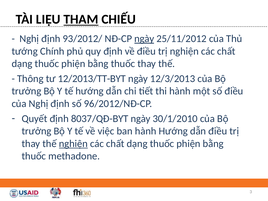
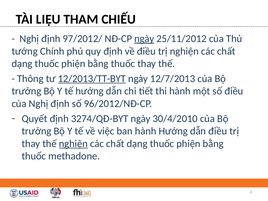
THAM underline: present -> none (81, 19)
93/2012/: 93/2012/ -> 97/2012/ (83, 39)
12/2013/TT-BYT underline: none -> present (92, 79)
12/3/2013: 12/3/2013 -> 12/7/2013 (173, 79)
8037/QĐ-BYT: 8037/QĐ-BYT -> 3274/QĐ-BYT (100, 119)
30/1/2010: 30/1/2010 -> 30/4/2010 (175, 119)
